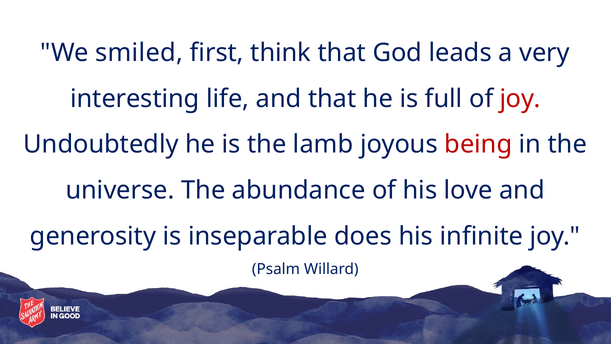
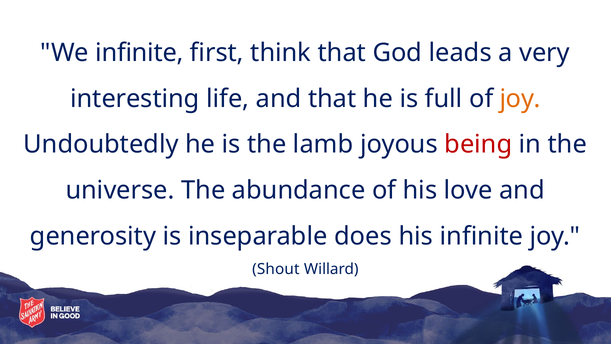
We smiled: smiled -> infinite (139, 53)
joy colour: red -> orange (520, 99)
Psalm: Psalm -> Shout (276, 269)
